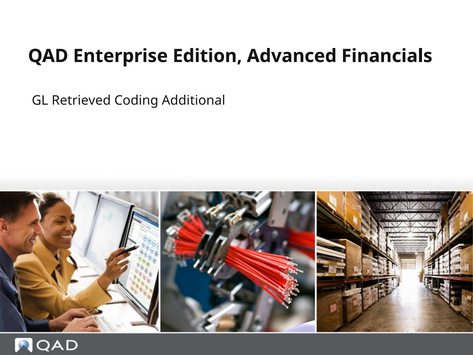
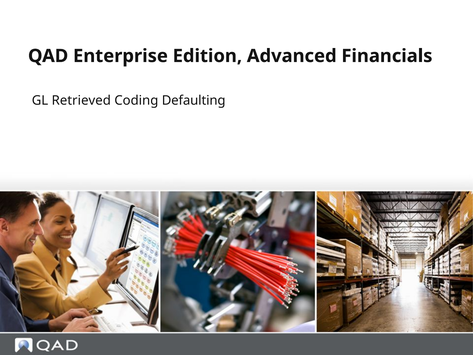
Additional: Additional -> Defaulting (194, 100)
